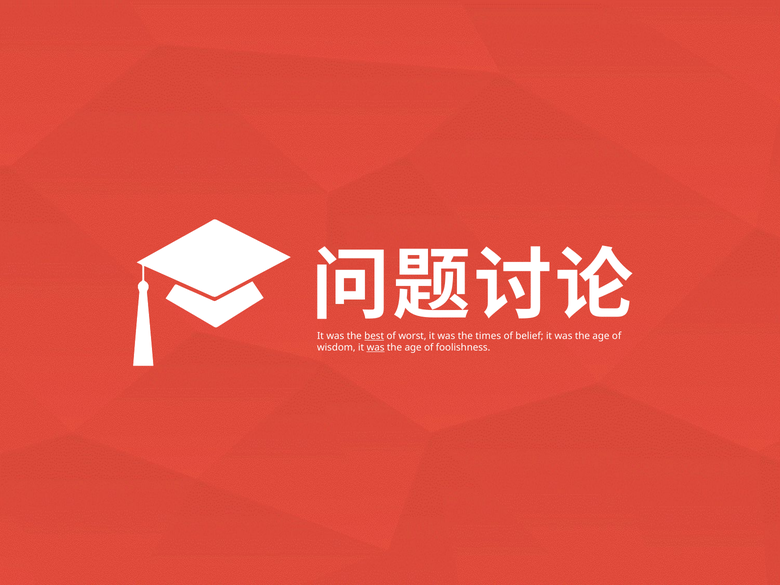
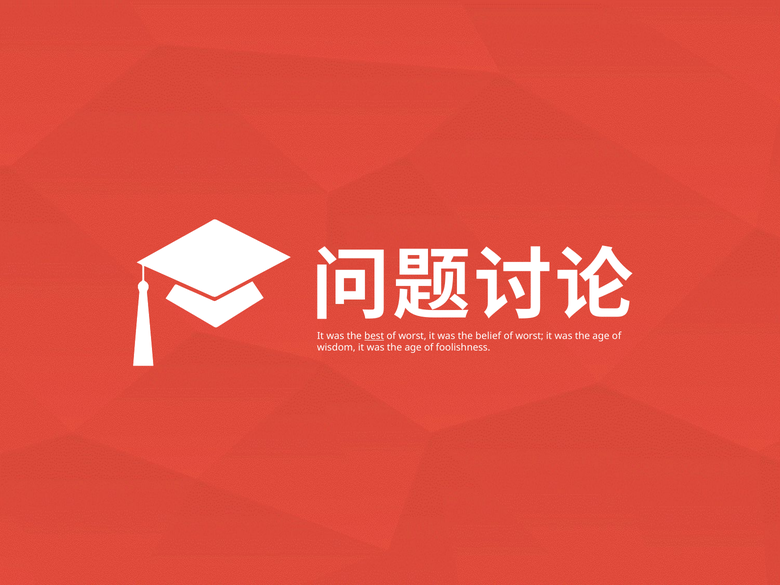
times: times -> belief (488, 336)
belief: belief -> worst (529, 336)
was underline: present -> none (376, 348)
